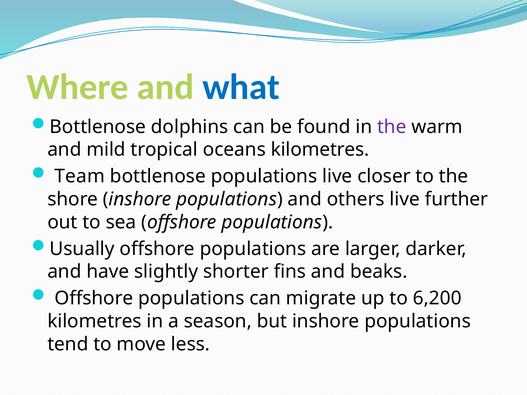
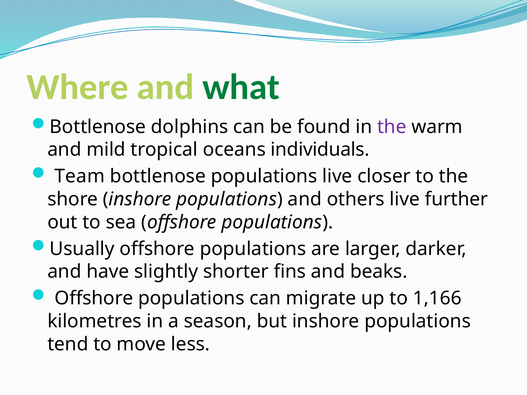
what colour: blue -> green (241, 87)
oceans kilometres: kilometres -> individuals (320, 150)
6,200: 6,200 -> 1,166 (437, 299)
